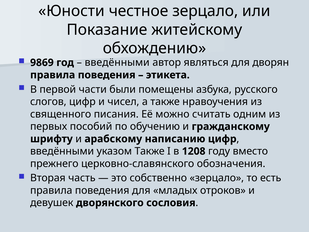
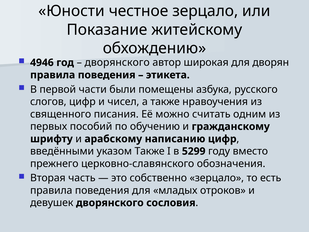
9869: 9869 -> 4946 (42, 63)
введёнными: введёнными -> дворянского (117, 63)
являться: являться -> широкая (206, 63)
1208: 1208 -> 5299 (194, 151)
